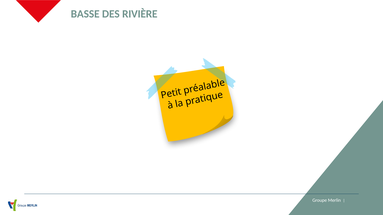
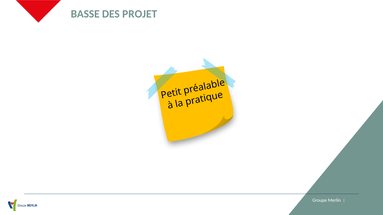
RIVIÈRE: RIVIÈRE -> PROJET (140, 14)
